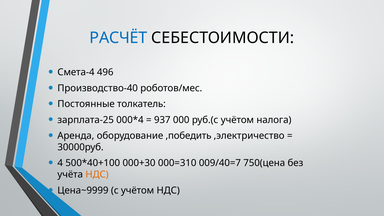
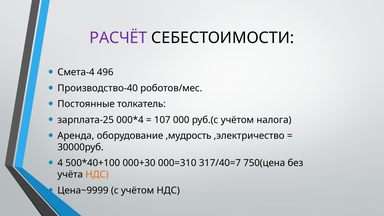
РАСЧЁТ colour: blue -> purple (118, 38)
937: 937 -> 107 (162, 120)
,победить: ,победить -> ,мудрость (189, 136)
009/40=7: 009/40=7 -> 317/40=7 (220, 163)
